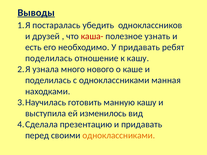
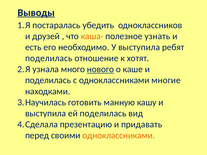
каша- colour: red -> orange (92, 36)
У придавать: придавать -> выступила (139, 47)
к кашу: кашу -> хотят (138, 58)
нового underline: none -> present (100, 69)
манная: манная -> многие (166, 80)
ей изменилось: изменилось -> поделилась (103, 114)
